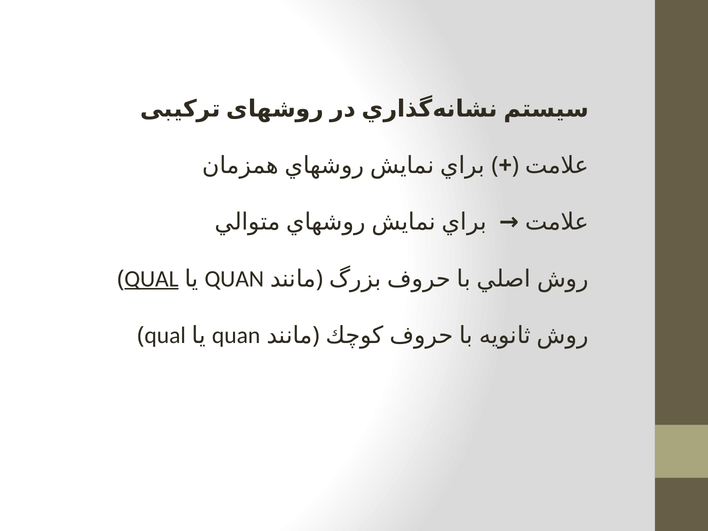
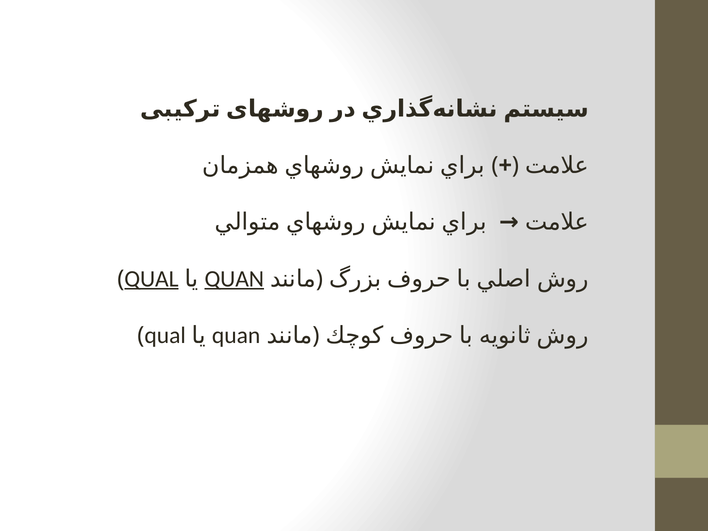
QUAN underline: none -> present (234, 279)
